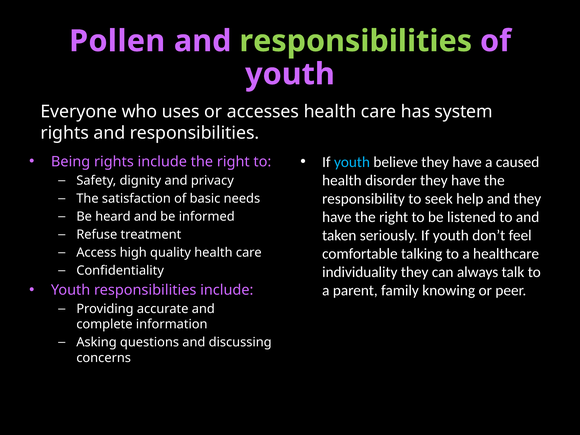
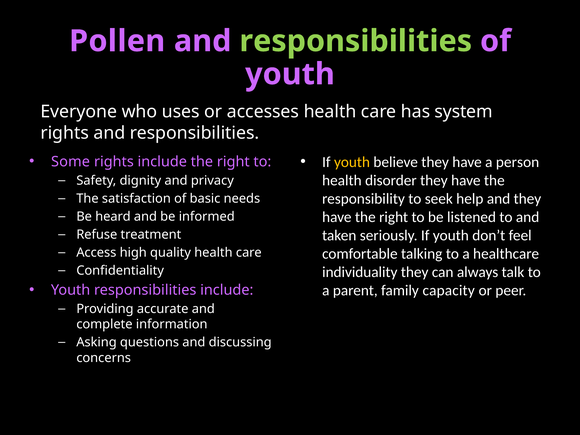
Being: Being -> Some (71, 162)
youth colour: light blue -> yellow (352, 162)
caused: caused -> person (518, 162)
knowing: knowing -> capacity (449, 290)
